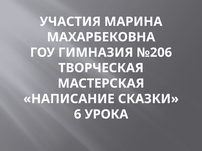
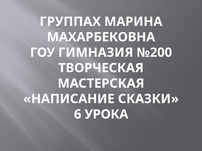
УЧАСТИЯ: УЧАСТИЯ -> ГРУППАХ (70, 22)
№206: №206 -> №200 (154, 53)
